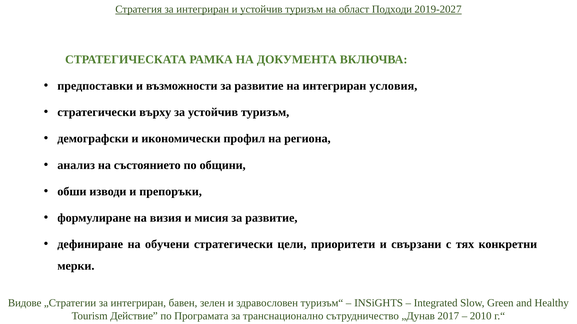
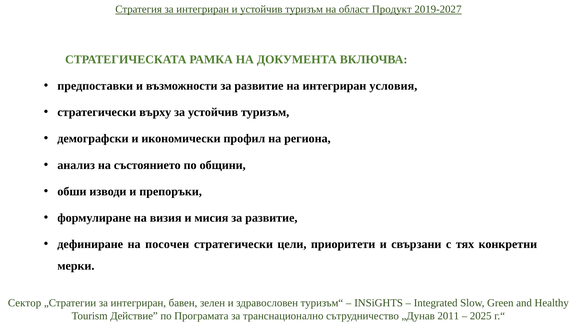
Подходи: Подходи -> Продукт (392, 9)
обучени: обучени -> посочен (167, 245)
Видове: Видове -> Сектор (25, 303)
2017: 2017 -> 2011 (448, 316)
2010: 2010 -> 2025 (481, 316)
